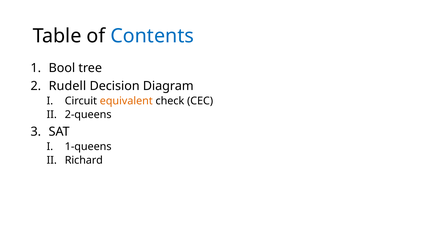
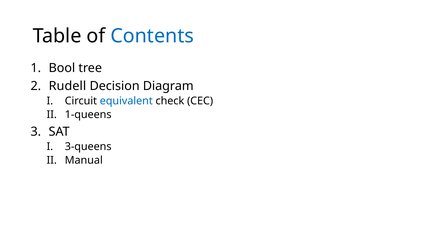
equivalent colour: orange -> blue (126, 101)
2-queens: 2-queens -> 1-queens (88, 115)
1-queens: 1-queens -> 3-queens (88, 147)
Richard: Richard -> Manual (84, 160)
